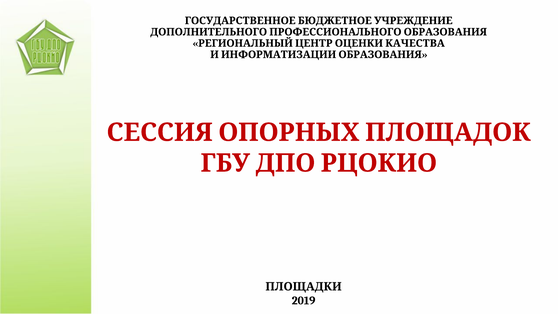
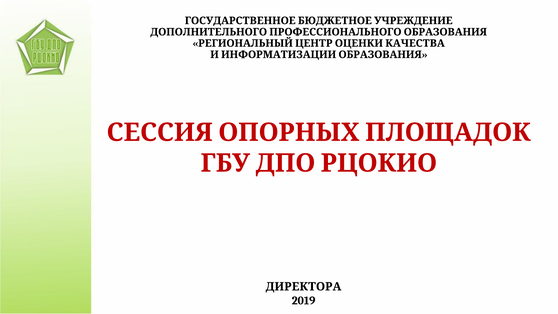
ПЛОЩАДКИ: ПЛОЩАДКИ -> ДИРЕКТОРА (304, 286)
